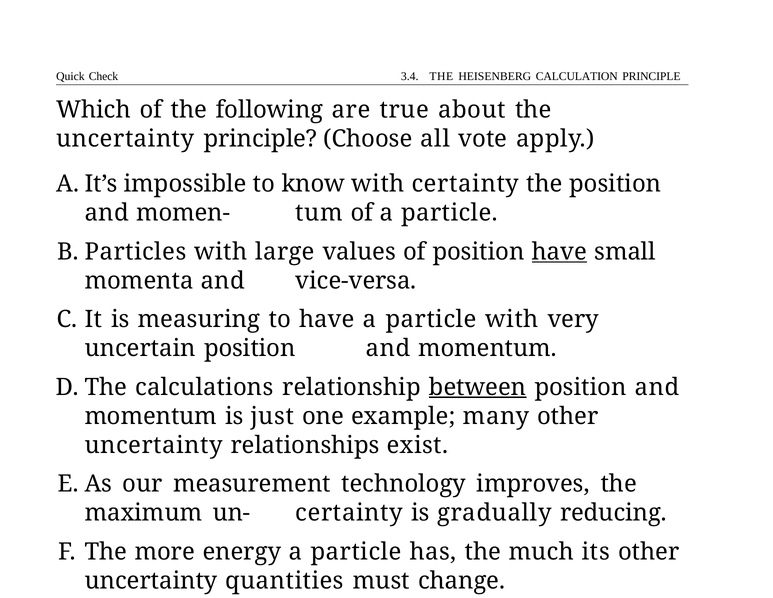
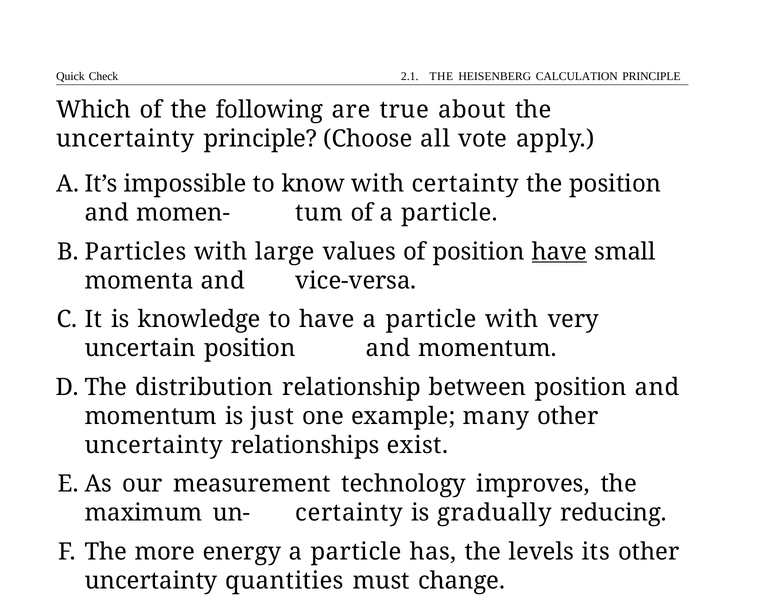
3.4: 3.4 -> 2.1 (410, 76)
measuring: measuring -> knowledge (199, 319)
calculations: calculations -> distribution (204, 387)
between underline: present -> none (478, 387)
much: much -> levels (541, 551)
